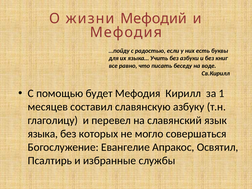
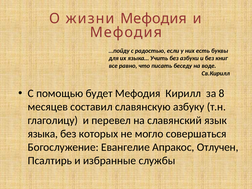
жизни Мефодий: Мефодий -> Мефодия (154, 19)
1: 1 -> 8 (222, 93)
Освятил: Освятил -> Отлучен (218, 147)
